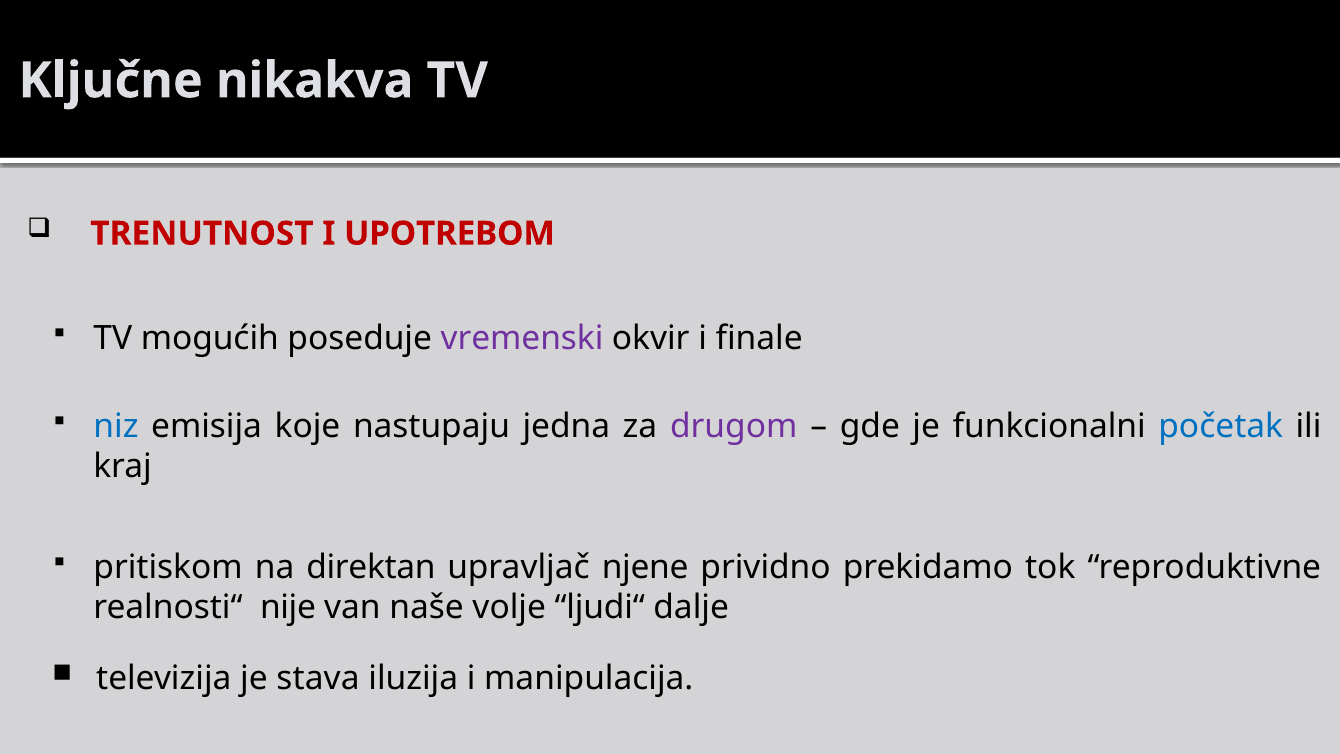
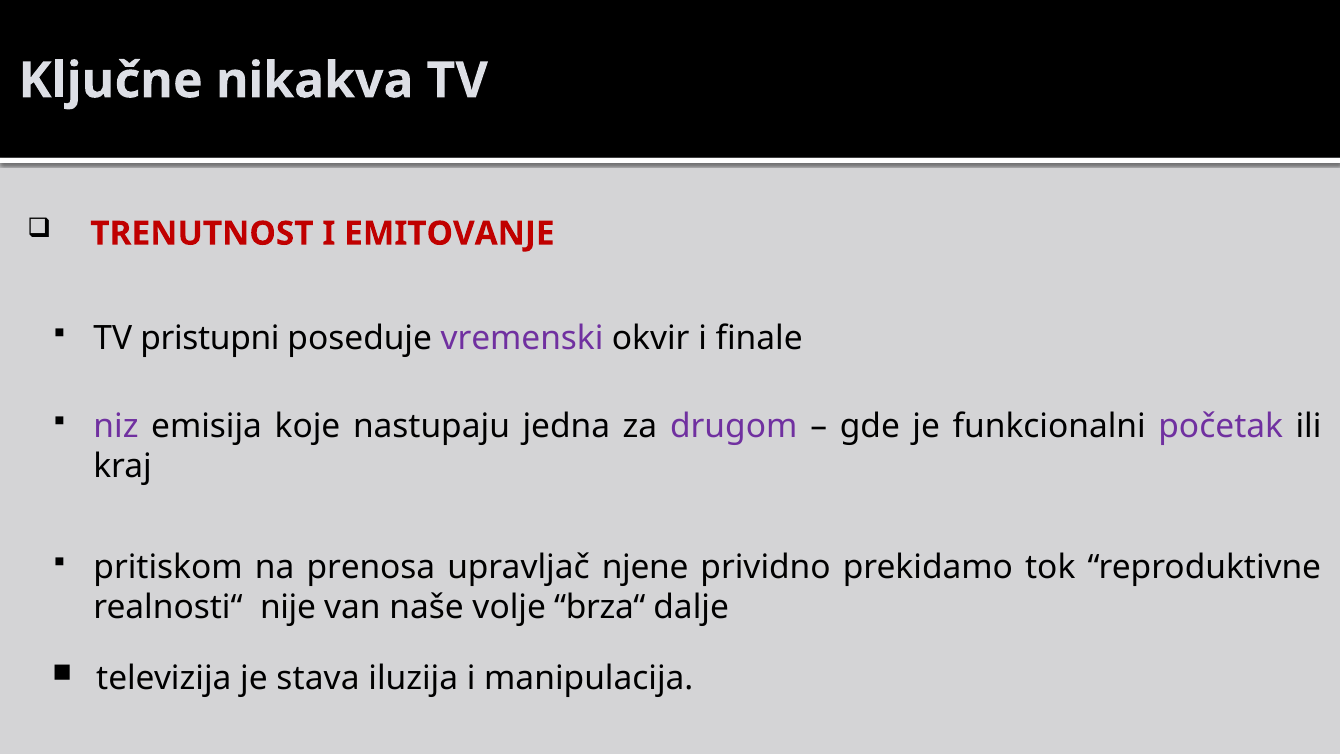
UPOTREBOM: UPOTREBOM -> EMITOVANJE (449, 234)
mogućih: mogućih -> pristupni (210, 338)
niz colour: blue -> purple (116, 426)
početak colour: blue -> purple (1221, 426)
direktan: direktan -> prenosa (371, 567)
ljudi“: ljudi“ -> brza“ (600, 607)
